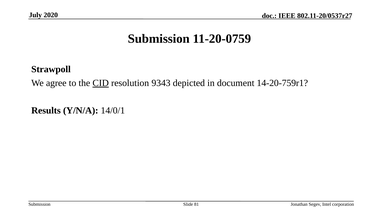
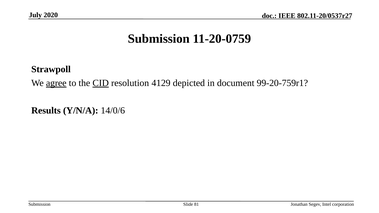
agree underline: none -> present (56, 83)
9343: 9343 -> 4129 (161, 83)
14-20-759r1: 14-20-759r1 -> 99-20-759r1 (282, 83)
14/0/1: 14/0/1 -> 14/0/6 (113, 111)
